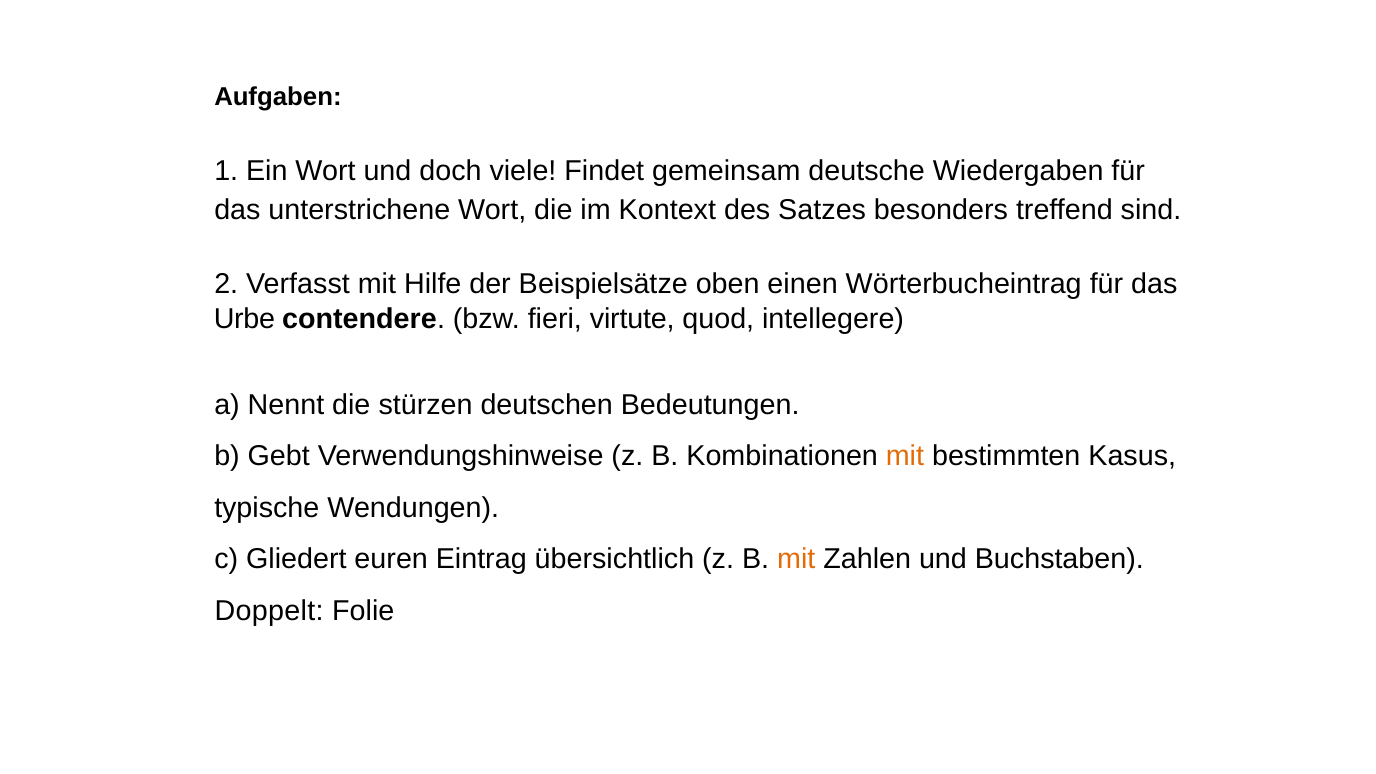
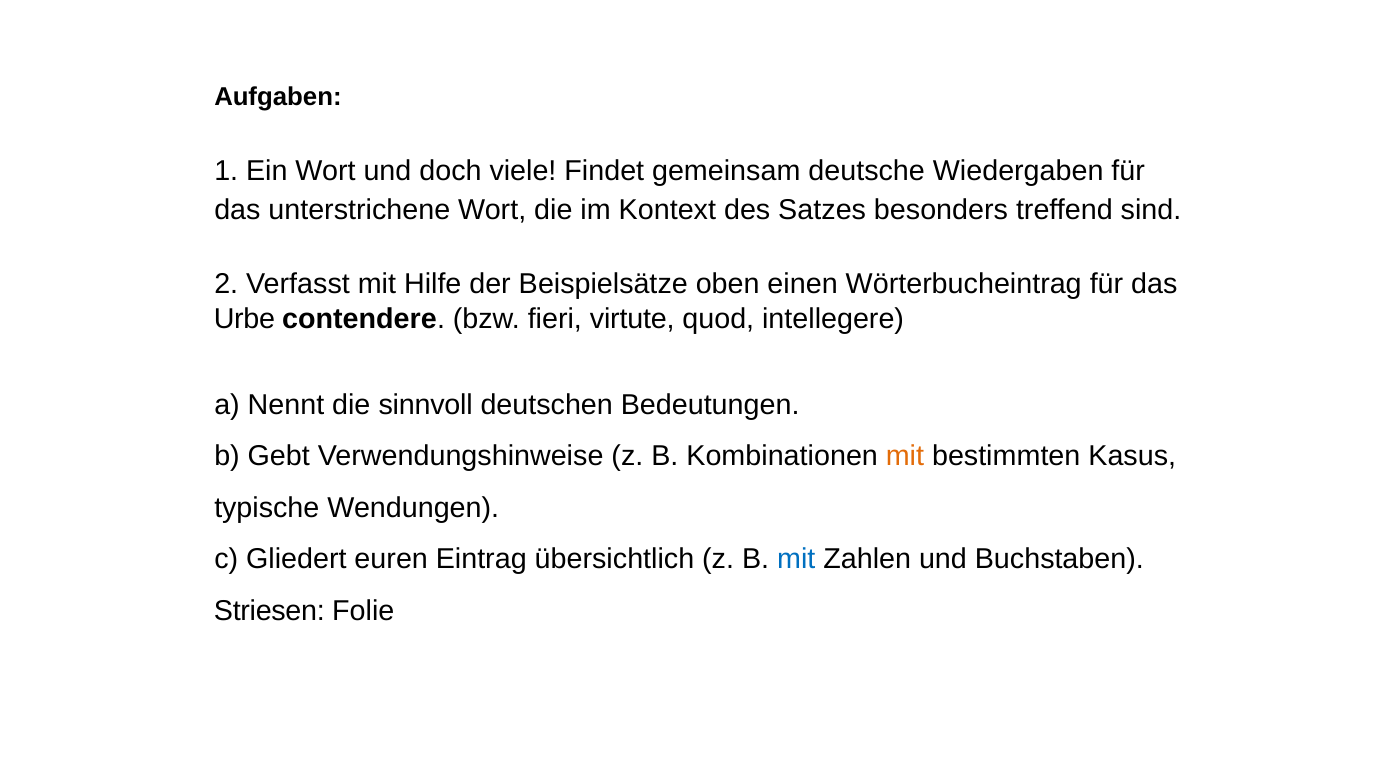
stürzen: stürzen -> sinnvoll (426, 405)
mit colour: orange -> blue (796, 559)
Doppelt: Doppelt -> Striesen (269, 611)
